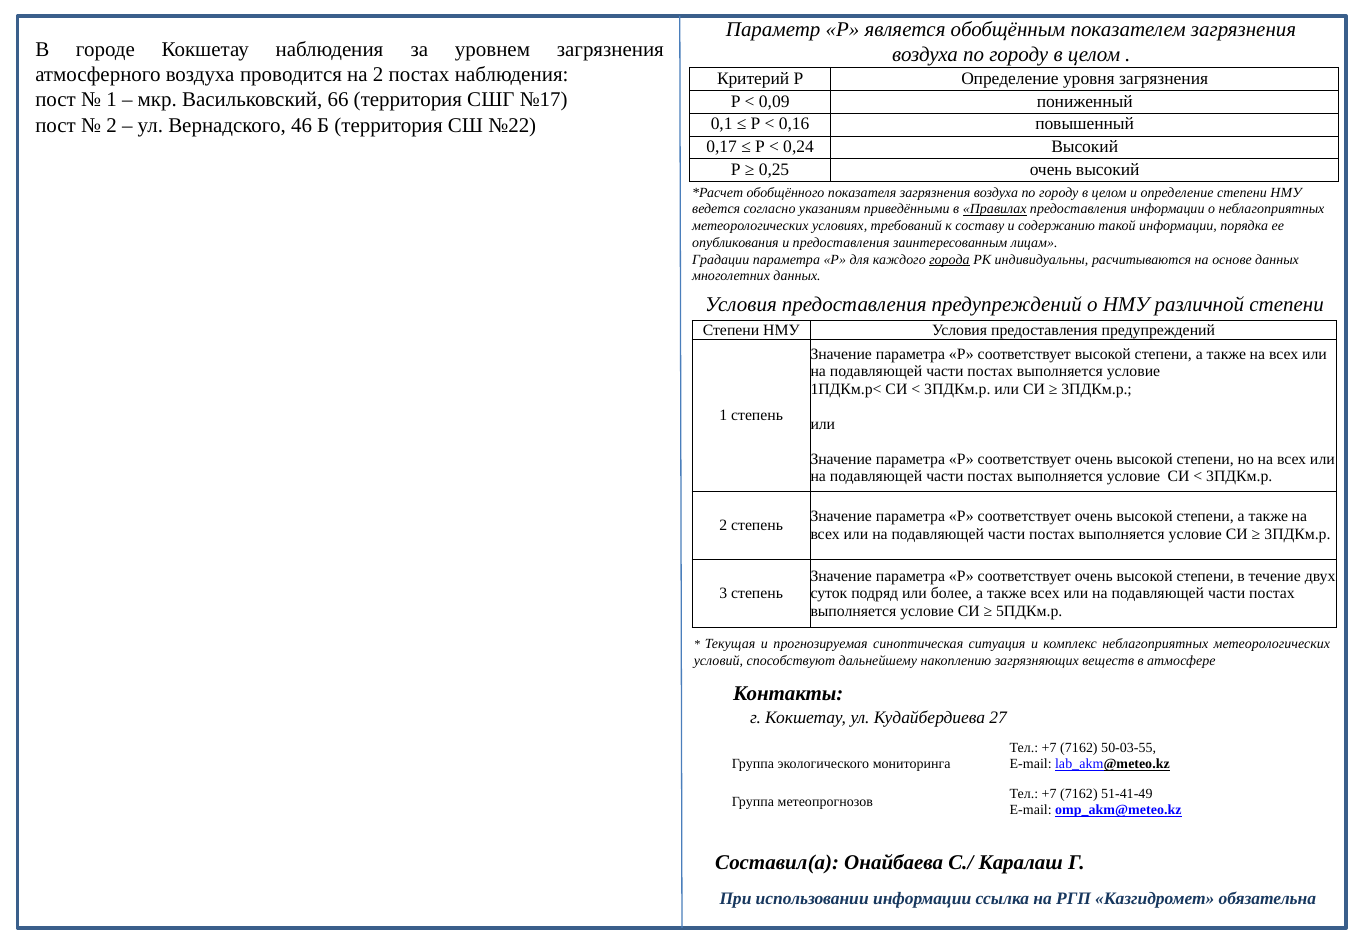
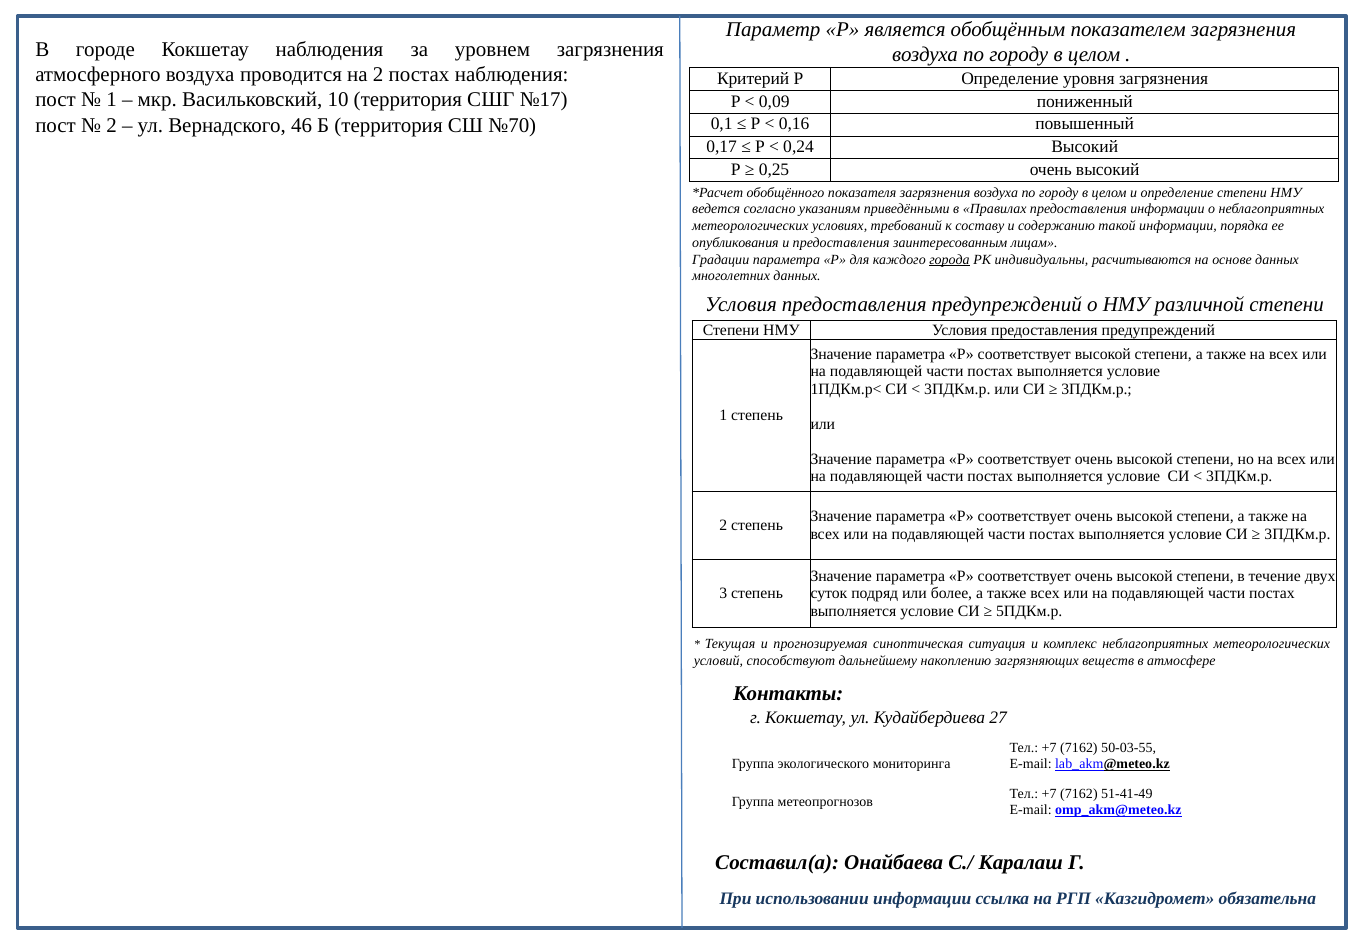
66: 66 -> 10 (338, 100)
№22: №22 -> №70 (512, 125)
Правилах underline: present -> none (995, 209)
